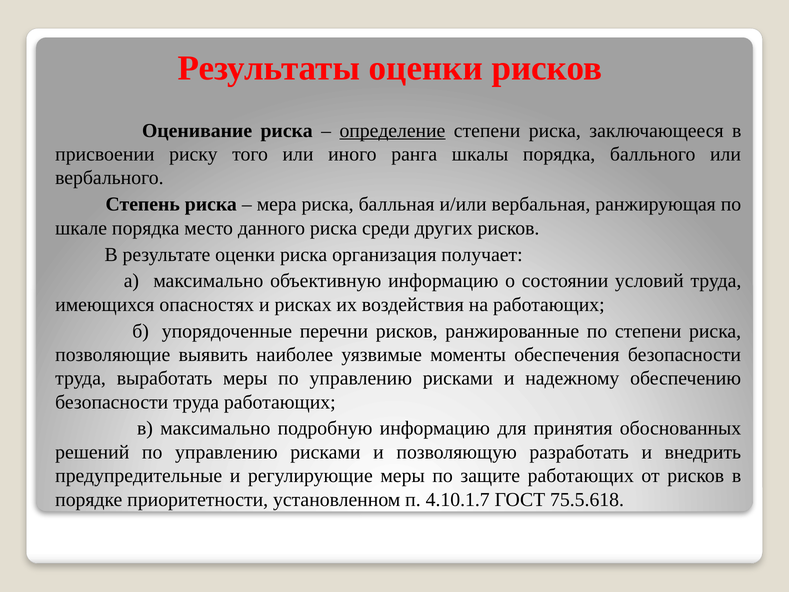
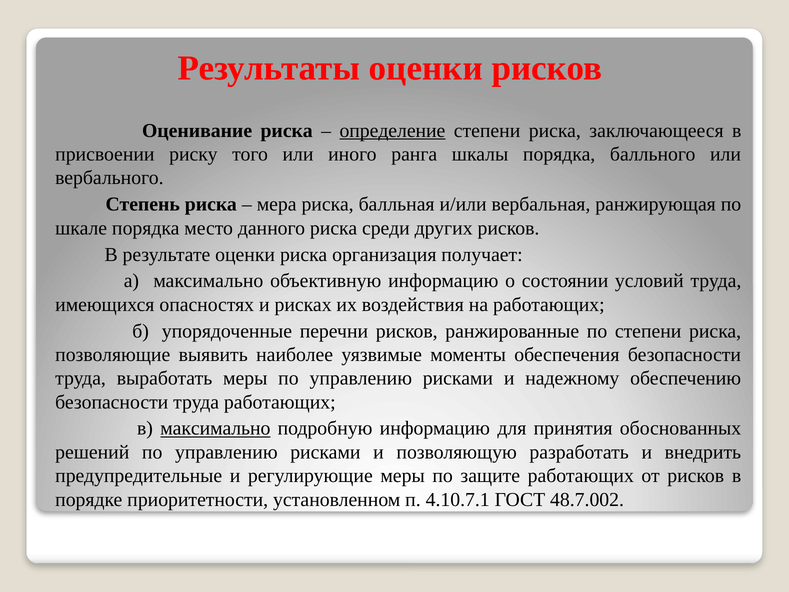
максимально underline: none -> present (215, 428)
4.10.1.7: 4.10.1.7 -> 4.10.7.1 (458, 499)
75.5.618: 75.5.618 -> 48.7.002 (587, 499)
